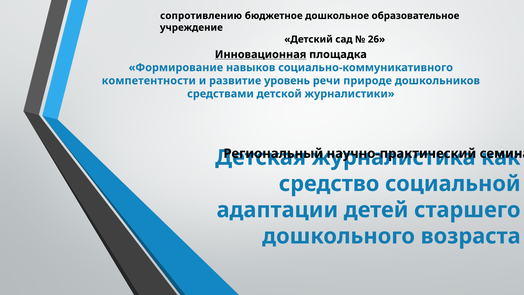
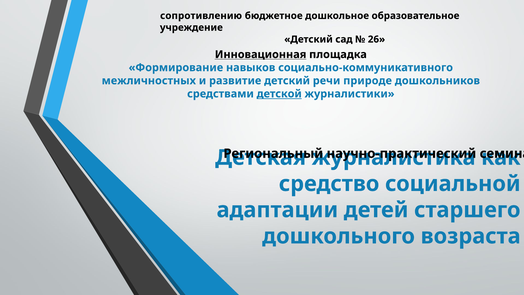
компетентности: компетентности -> межличностных (149, 81)
развитие уровень: уровень -> детский (287, 81)
детской underline: none -> present (279, 94)
